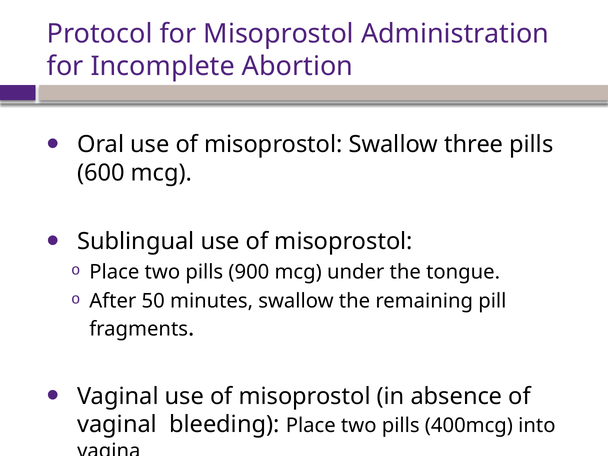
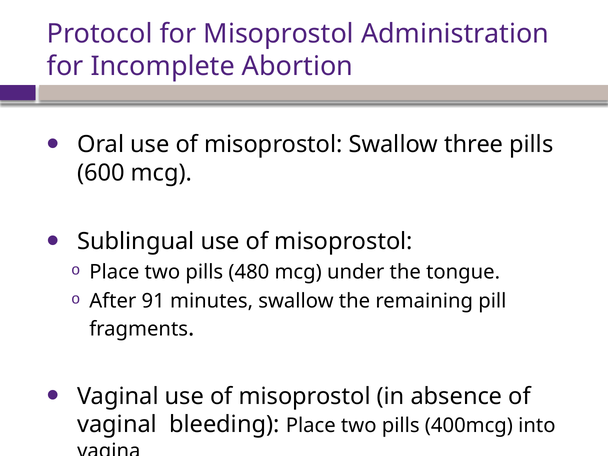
900: 900 -> 480 (249, 272)
50: 50 -> 91 (153, 301)
